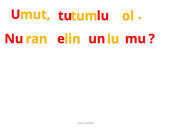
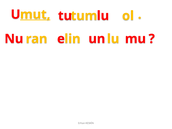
mut underline: none -> present (35, 14)
